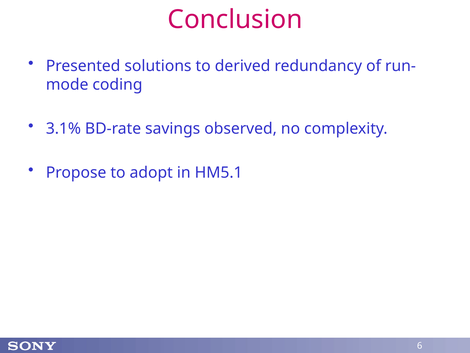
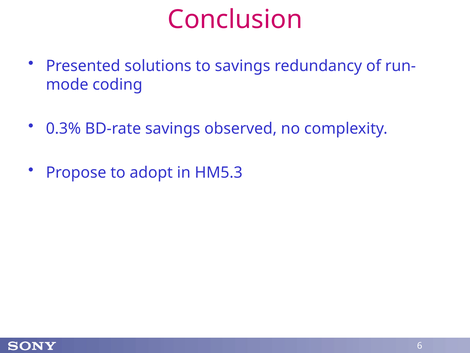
to derived: derived -> savings (243, 66)
3.1%: 3.1% -> 0.3% (63, 128)
HM5.1: HM5.1 -> HM5.3 (219, 172)
